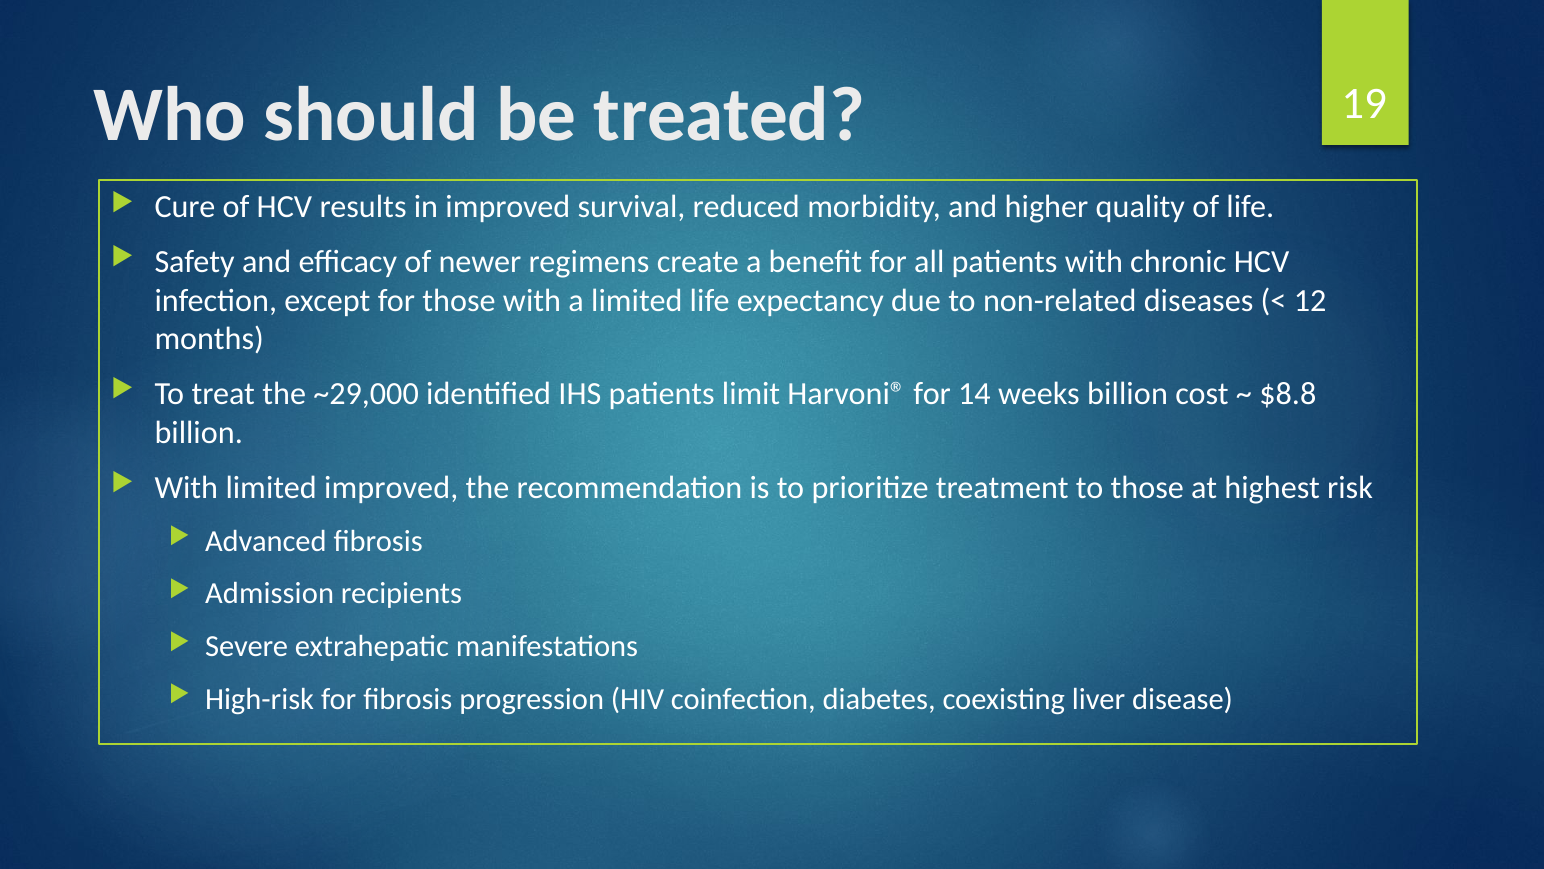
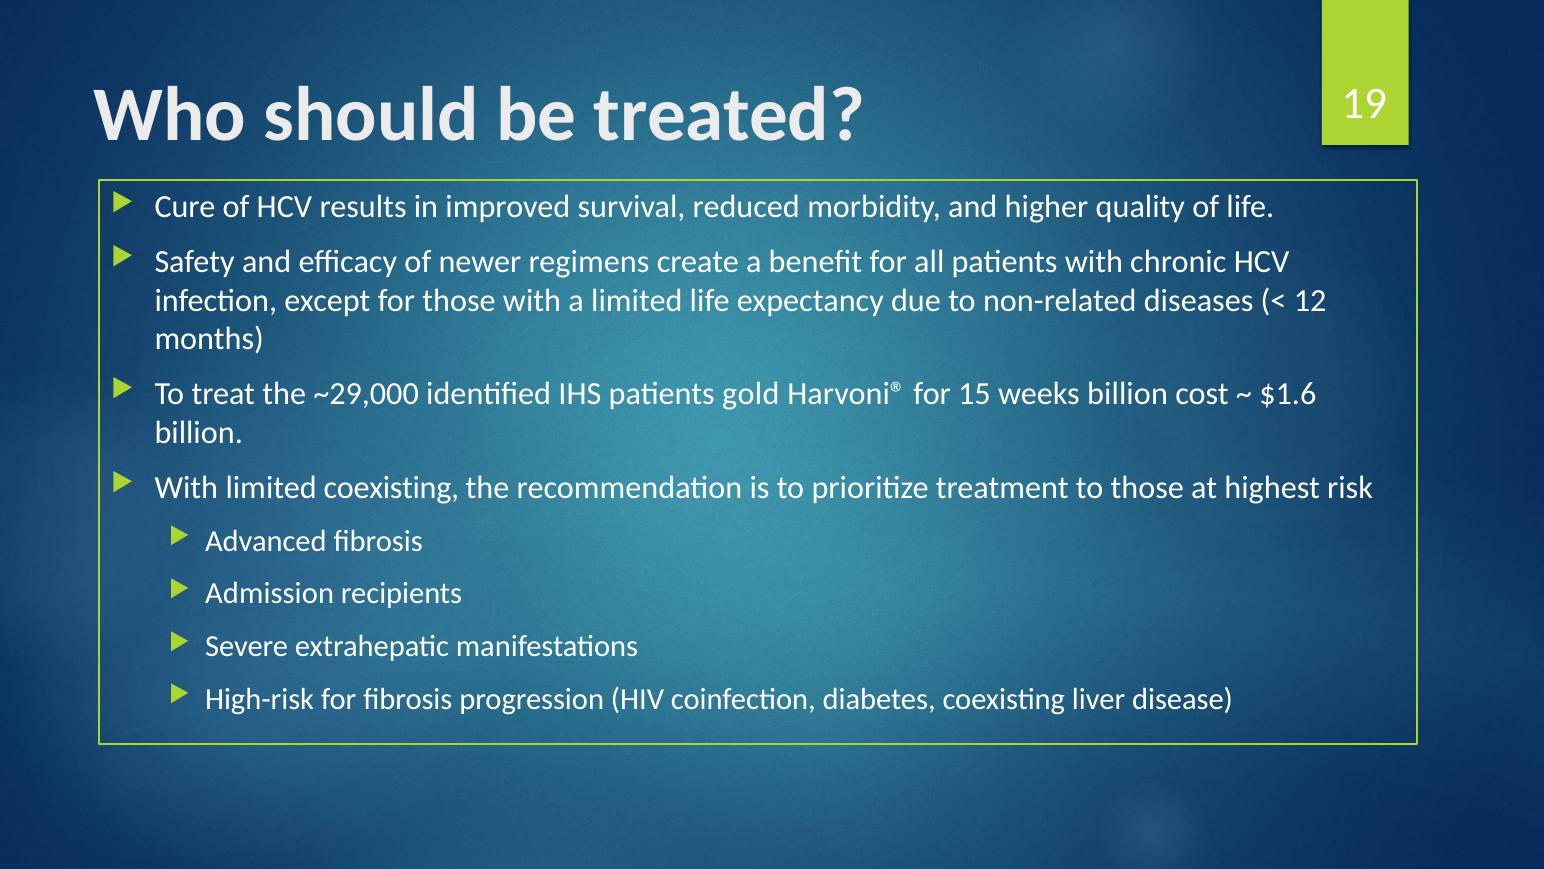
limit: limit -> gold (751, 394)
14: 14 -> 15 (974, 394)
$8.8: $8.8 -> $1.6 (1288, 394)
limited improved: improved -> coexisting (391, 487)
